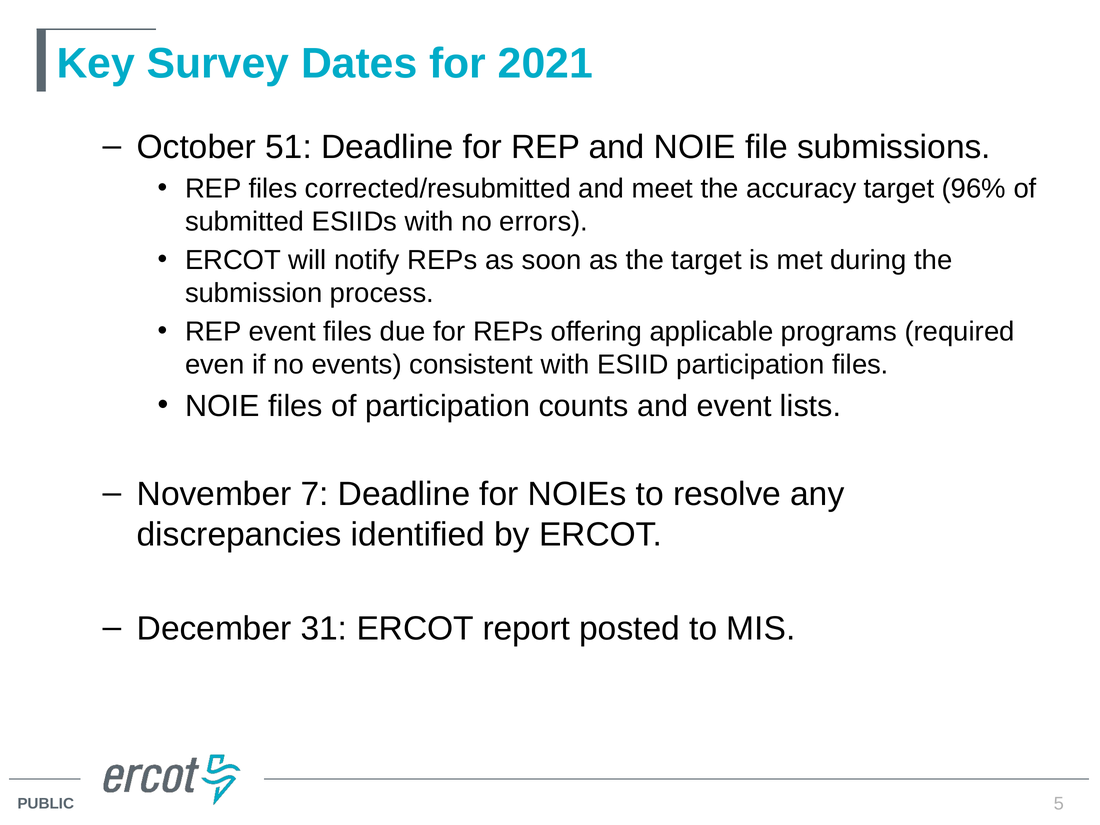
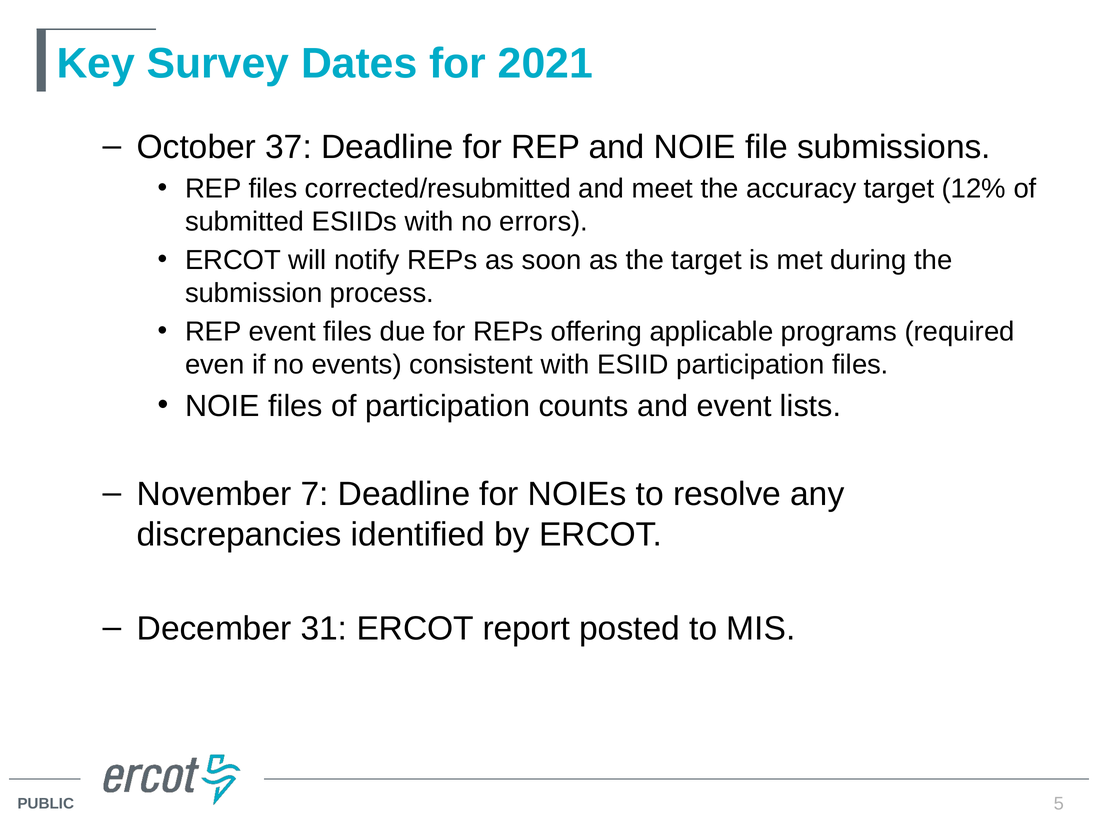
51: 51 -> 37 (289, 147)
96%: 96% -> 12% (974, 189)
